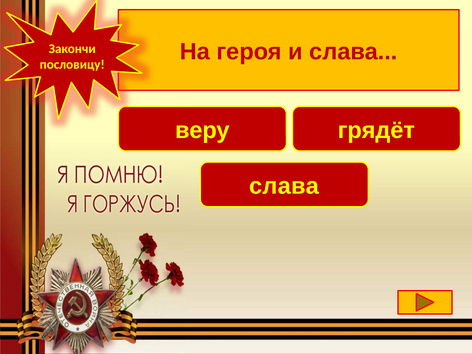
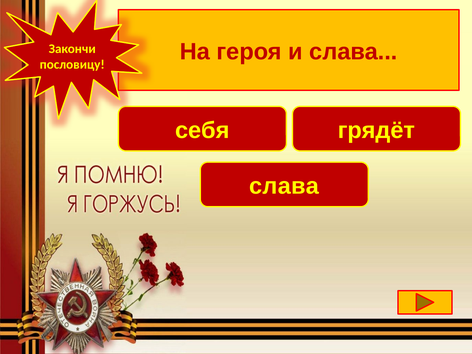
веру: веру -> себя (202, 130)
